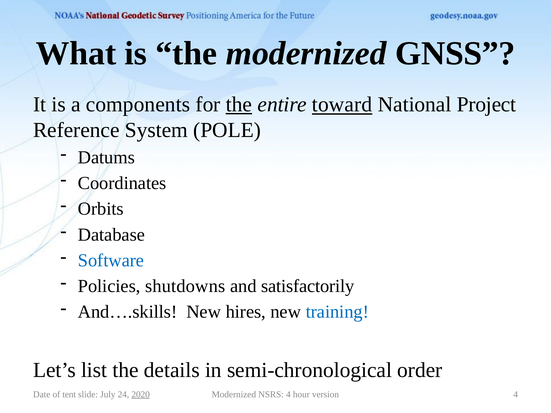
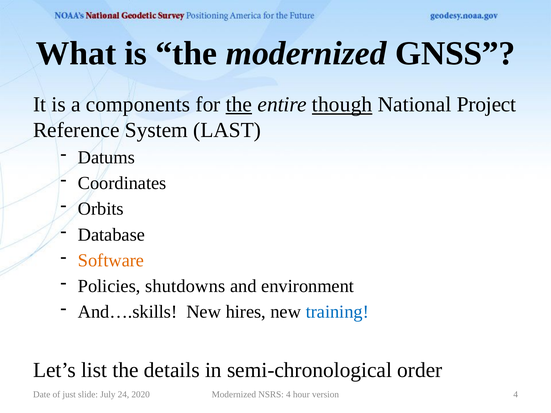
toward: toward -> though (342, 105)
POLE: POLE -> LAST (227, 130)
Software colour: blue -> orange (111, 260)
satisfactorily: satisfactorily -> environment (308, 286)
tent: tent -> just (69, 395)
2020 underline: present -> none (141, 395)
